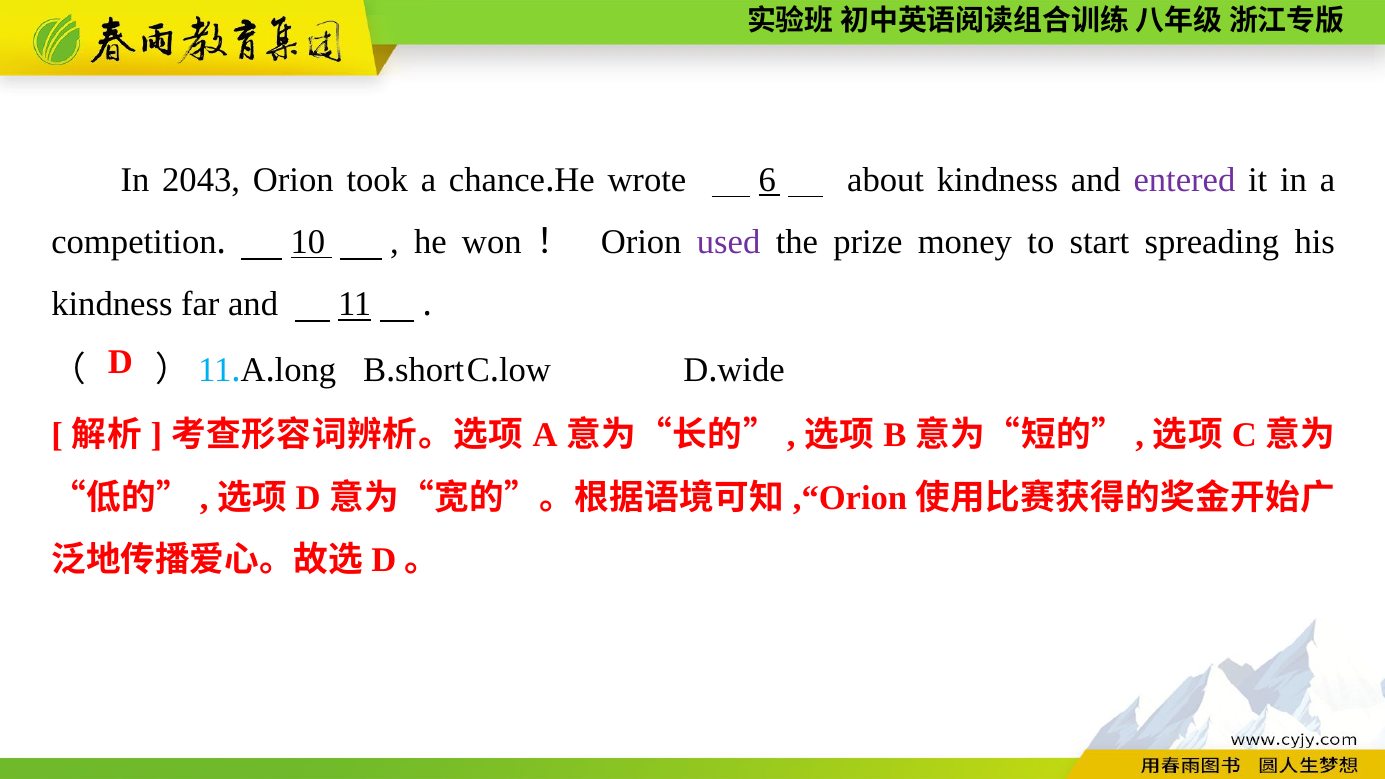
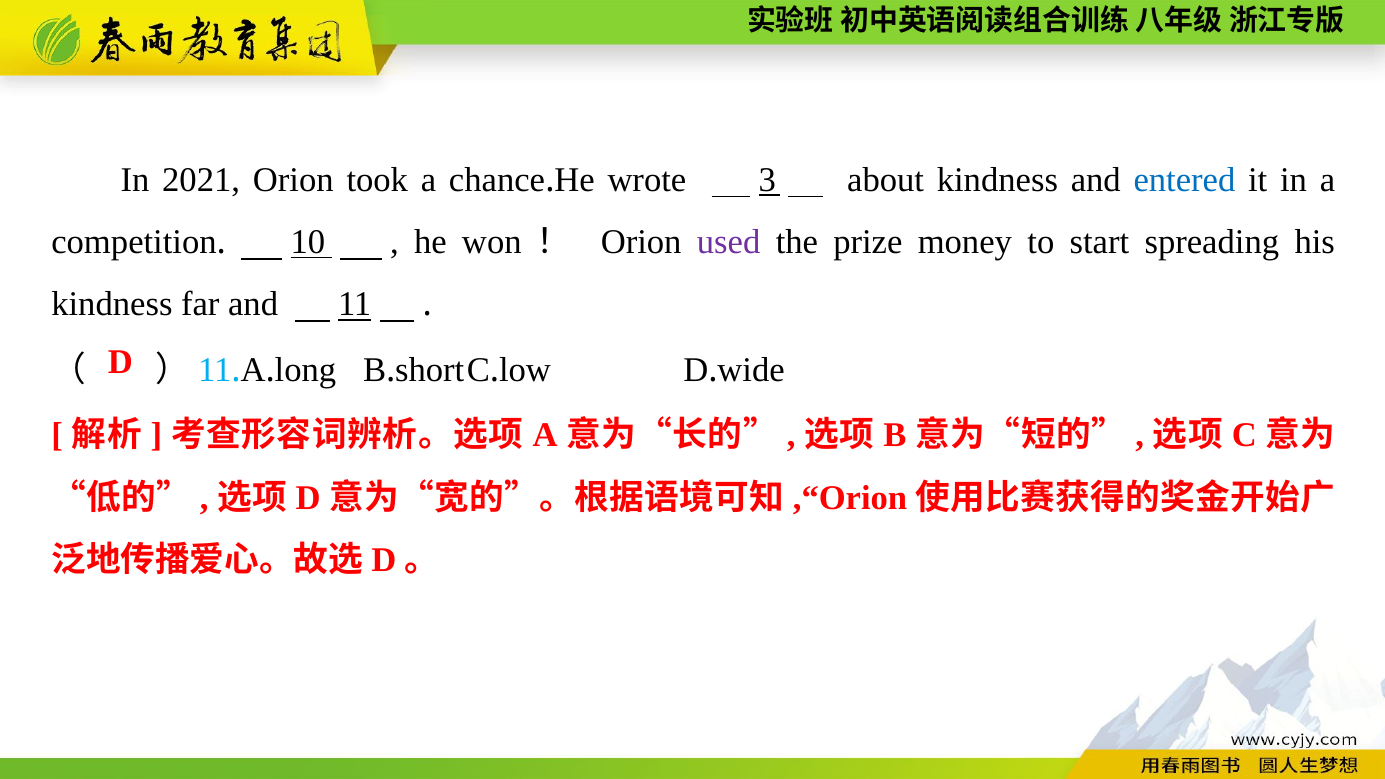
2043: 2043 -> 2021 (201, 180)
6: 6 -> 3 (767, 180)
entered colour: purple -> blue (1184, 180)
